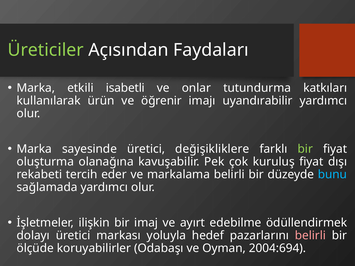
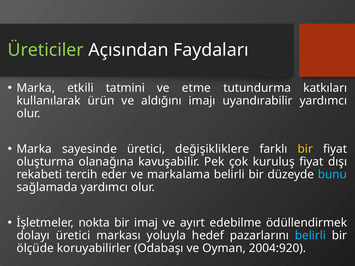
isabetli: isabetli -> tatmini (125, 88)
onlar: onlar -> etme (196, 88)
öğrenir: öğrenir -> aldığını (161, 101)
bir colour: light green -> yellow (305, 149)
ilişkin: ilişkin -> nokta (94, 223)
belirli colour: pink -> light blue (310, 236)
2004:694: 2004:694 -> 2004:920 (277, 248)
